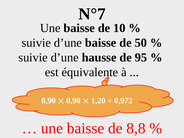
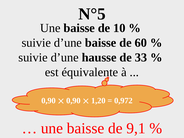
N°7: N°7 -> N°5 (92, 14)
50: 50 -> 60 (141, 43)
95: 95 -> 33 (141, 58)
8,8: 8,8 -> 9,1 (136, 128)
